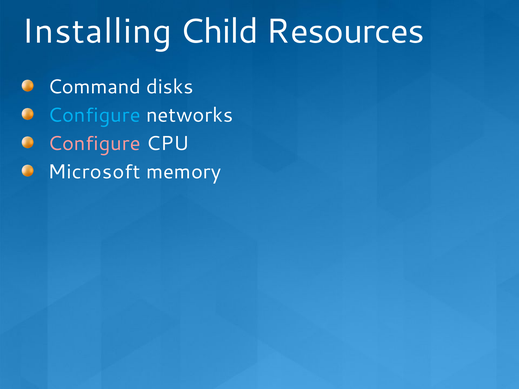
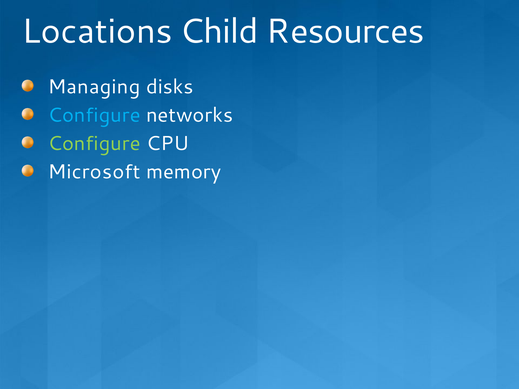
Installing: Installing -> Locations (97, 31)
Command: Command -> Managing (94, 87)
Configure colour: pink -> light green (94, 144)
